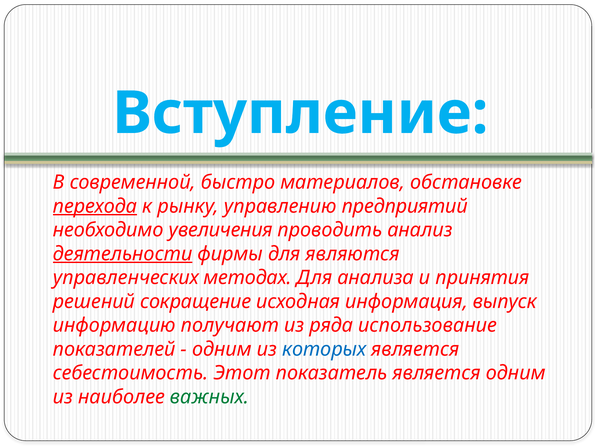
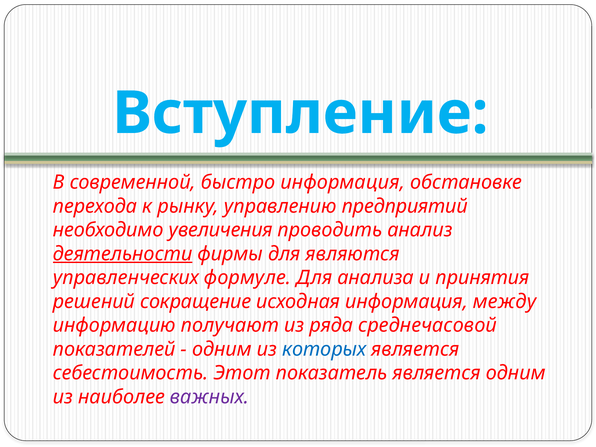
быстро материалов: материалов -> информация (343, 182)
перехода underline: present -> none (95, 206)
методах: методах -> формуле (248, 278)
выпуск: выпуск -> между (505, 302)
использование: использование -> среднечасовой (428, 325)
важных colour: green -> purple (209, 397)
